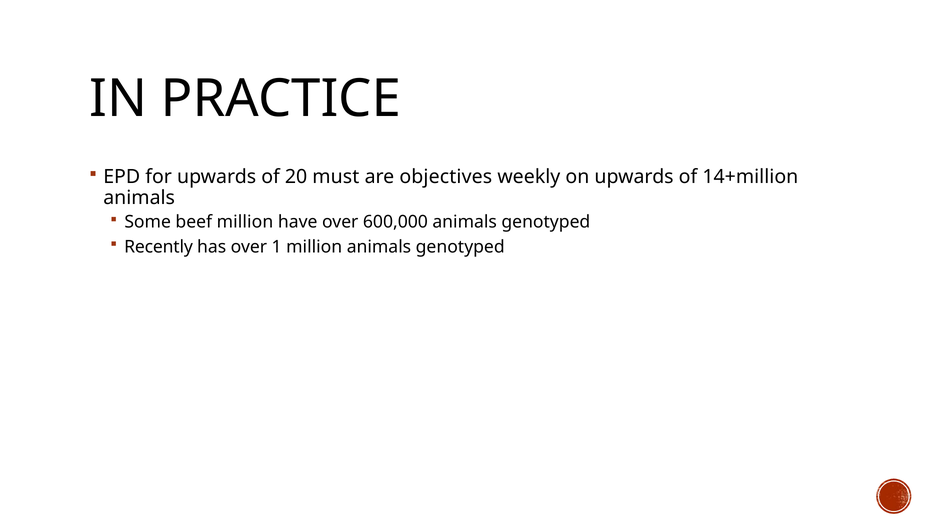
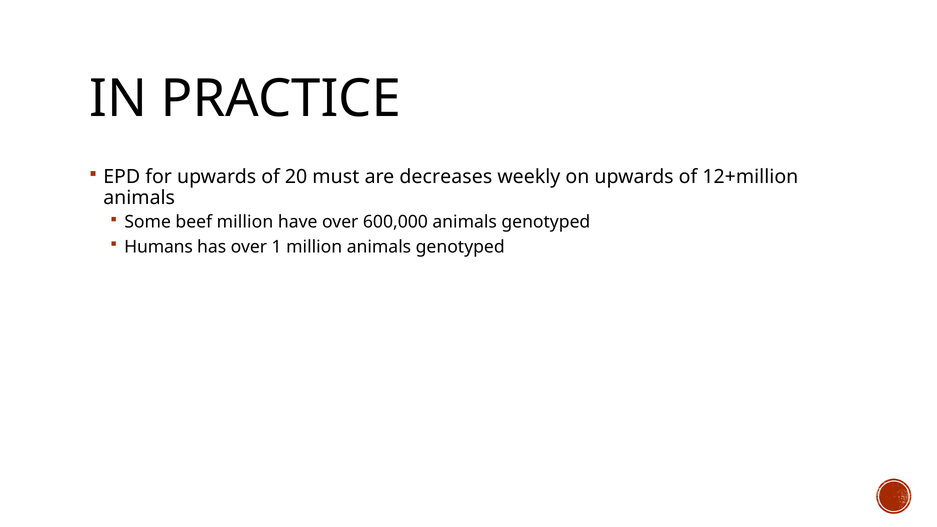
objectives: objectives -> decreases (446, 177)
14+million: 14+million -> 12+million (750, 177)
Recently: Recently -> Humans (159, 247)
